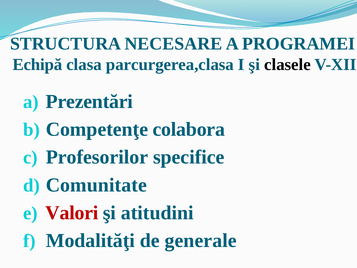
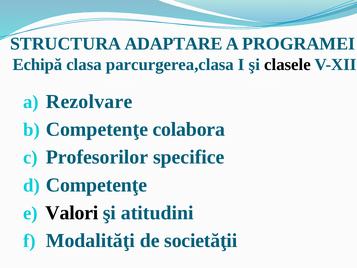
NECESARE: NECESARE -> ADAPTARE (174, 44)
Prezentări: Prezentări -> Rezolvare (89, 102)
Comunitate: Comunitate -> Competenţe (96, 185)
Valori colour: red -> black (72, 213)
generale: generale -> societăţii (201, 240)
